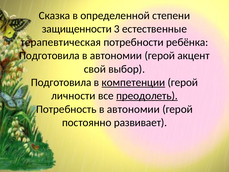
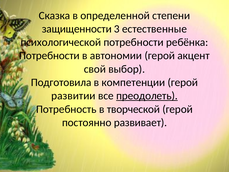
терапевтическая: терапевтическая -> психологической (61, 42)
Подготовила: Подготовила -> Потребности (49, 56)
компетенции underline: present -> none (133, 82)
личности: личности -> развитии (73, 96)
Потребность в автономии: автономии -> творческой (133, 109)
